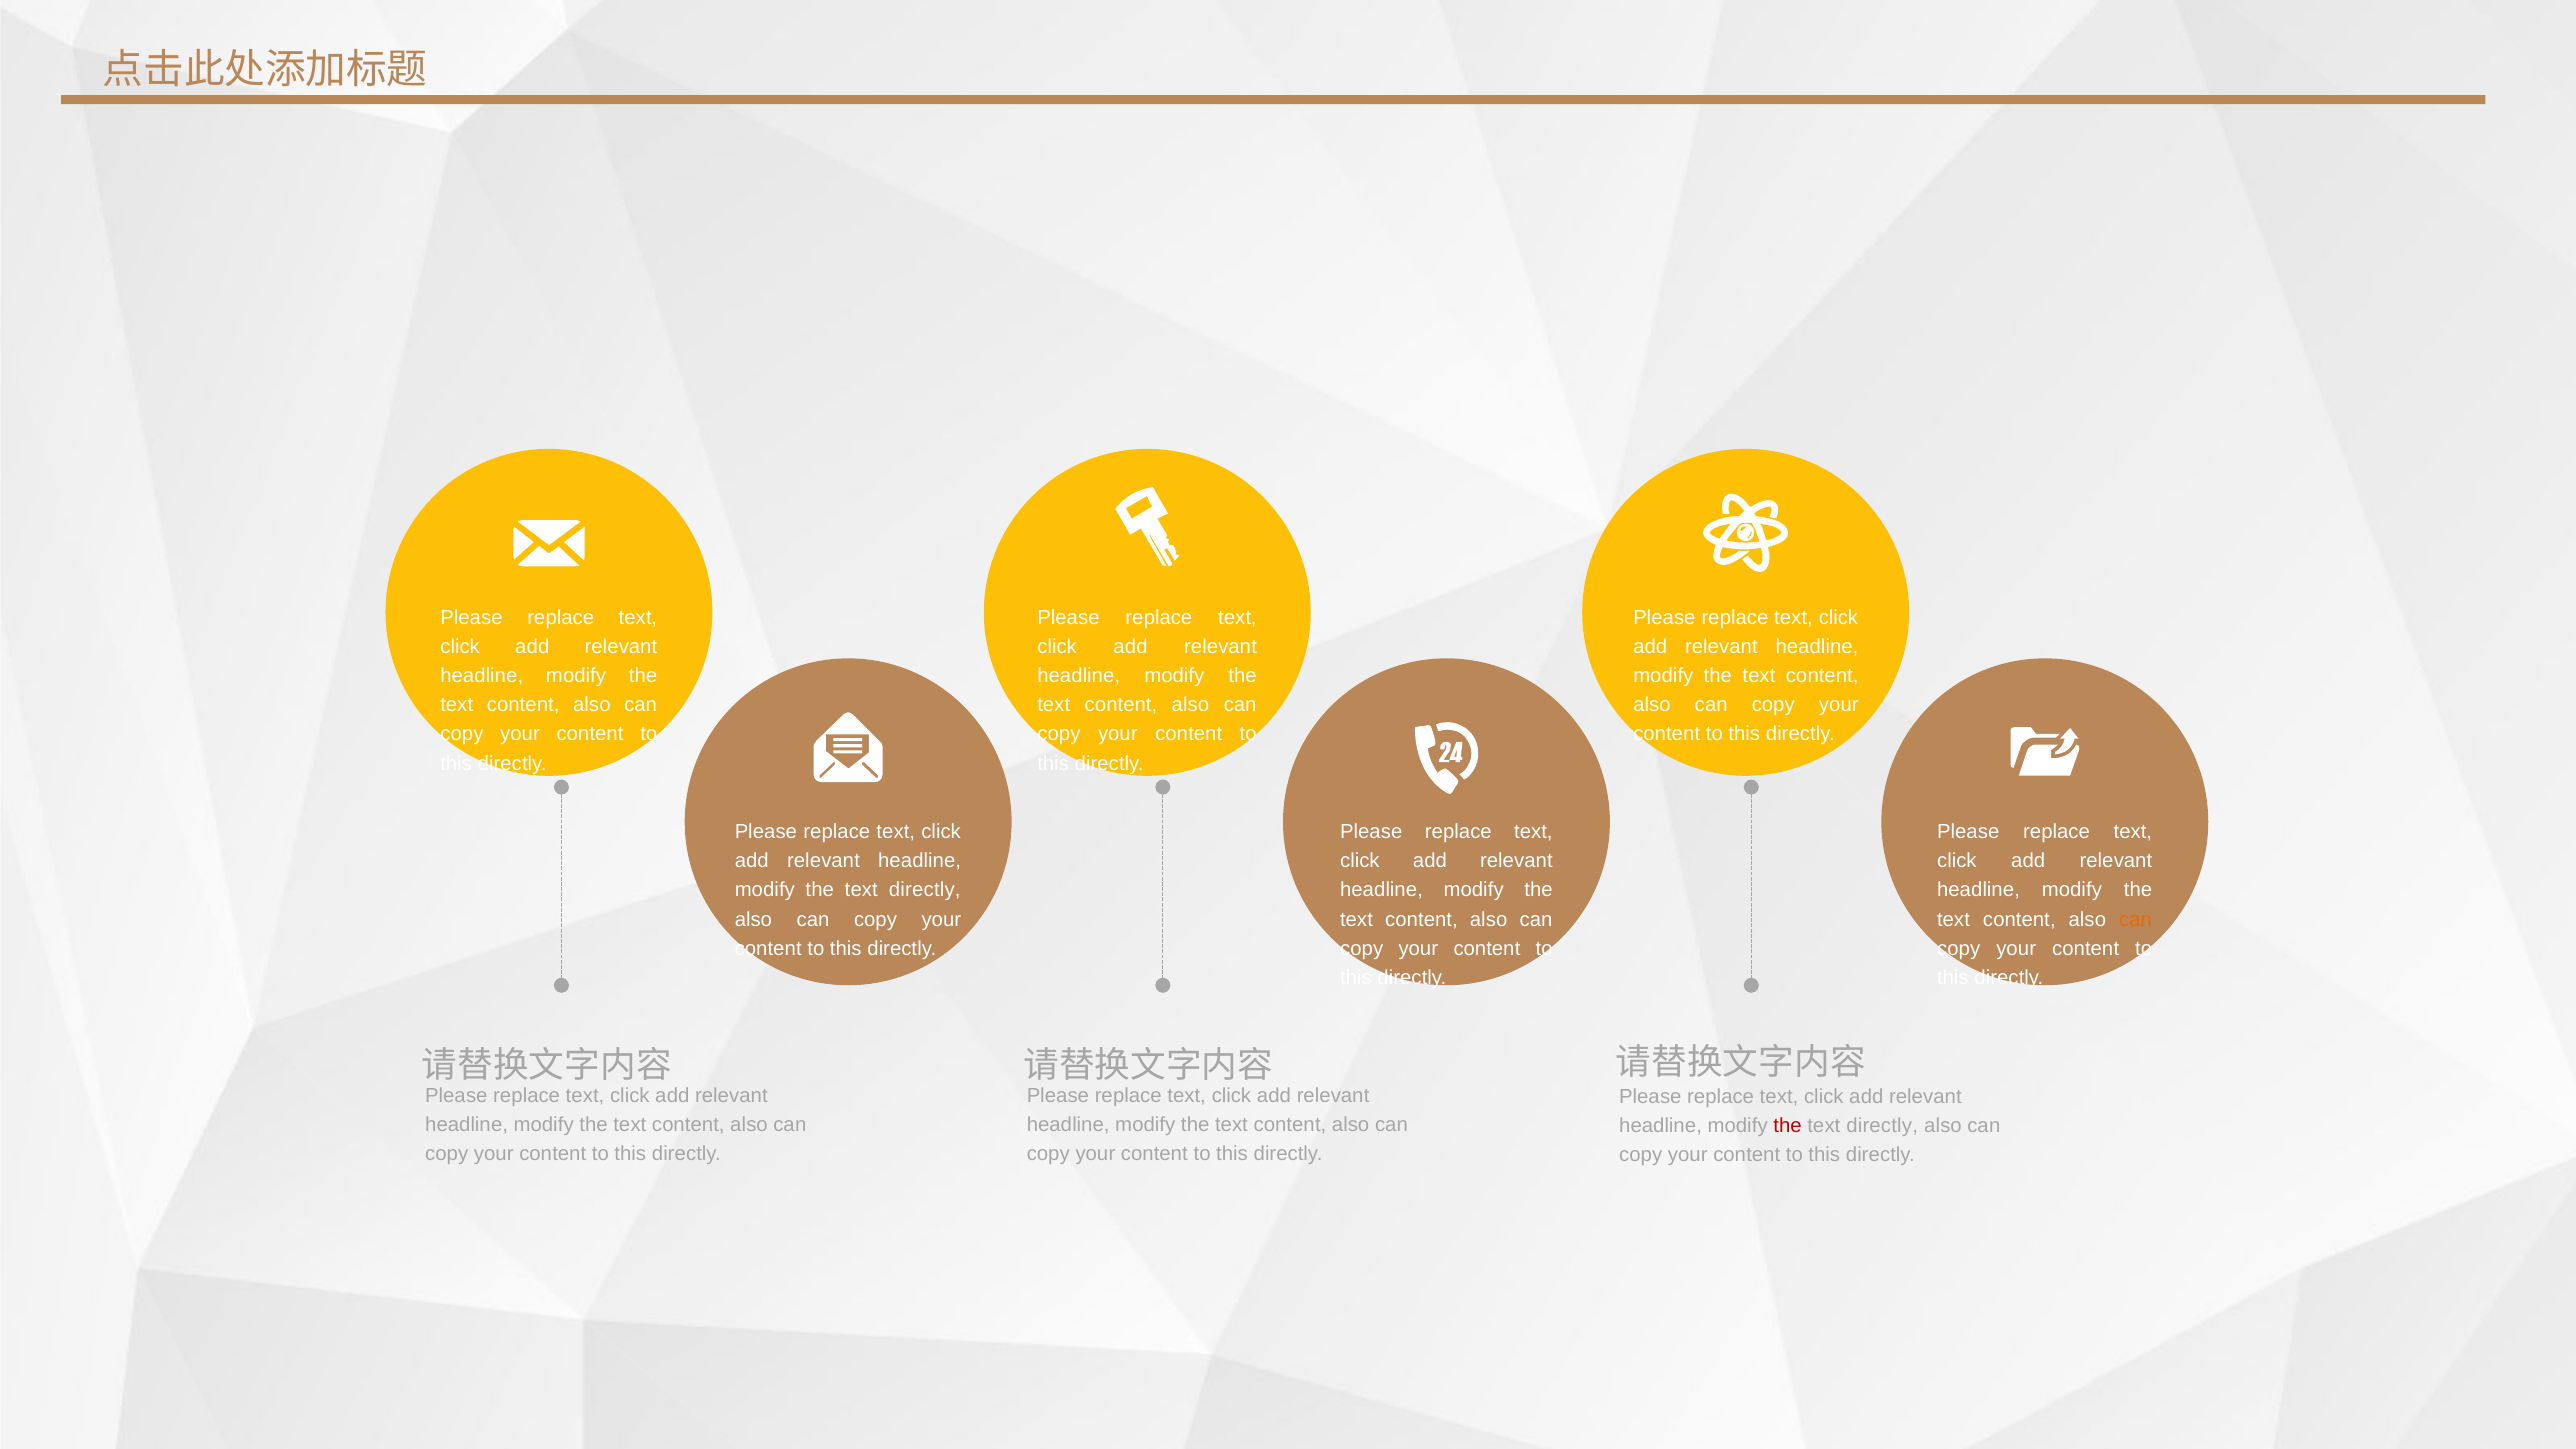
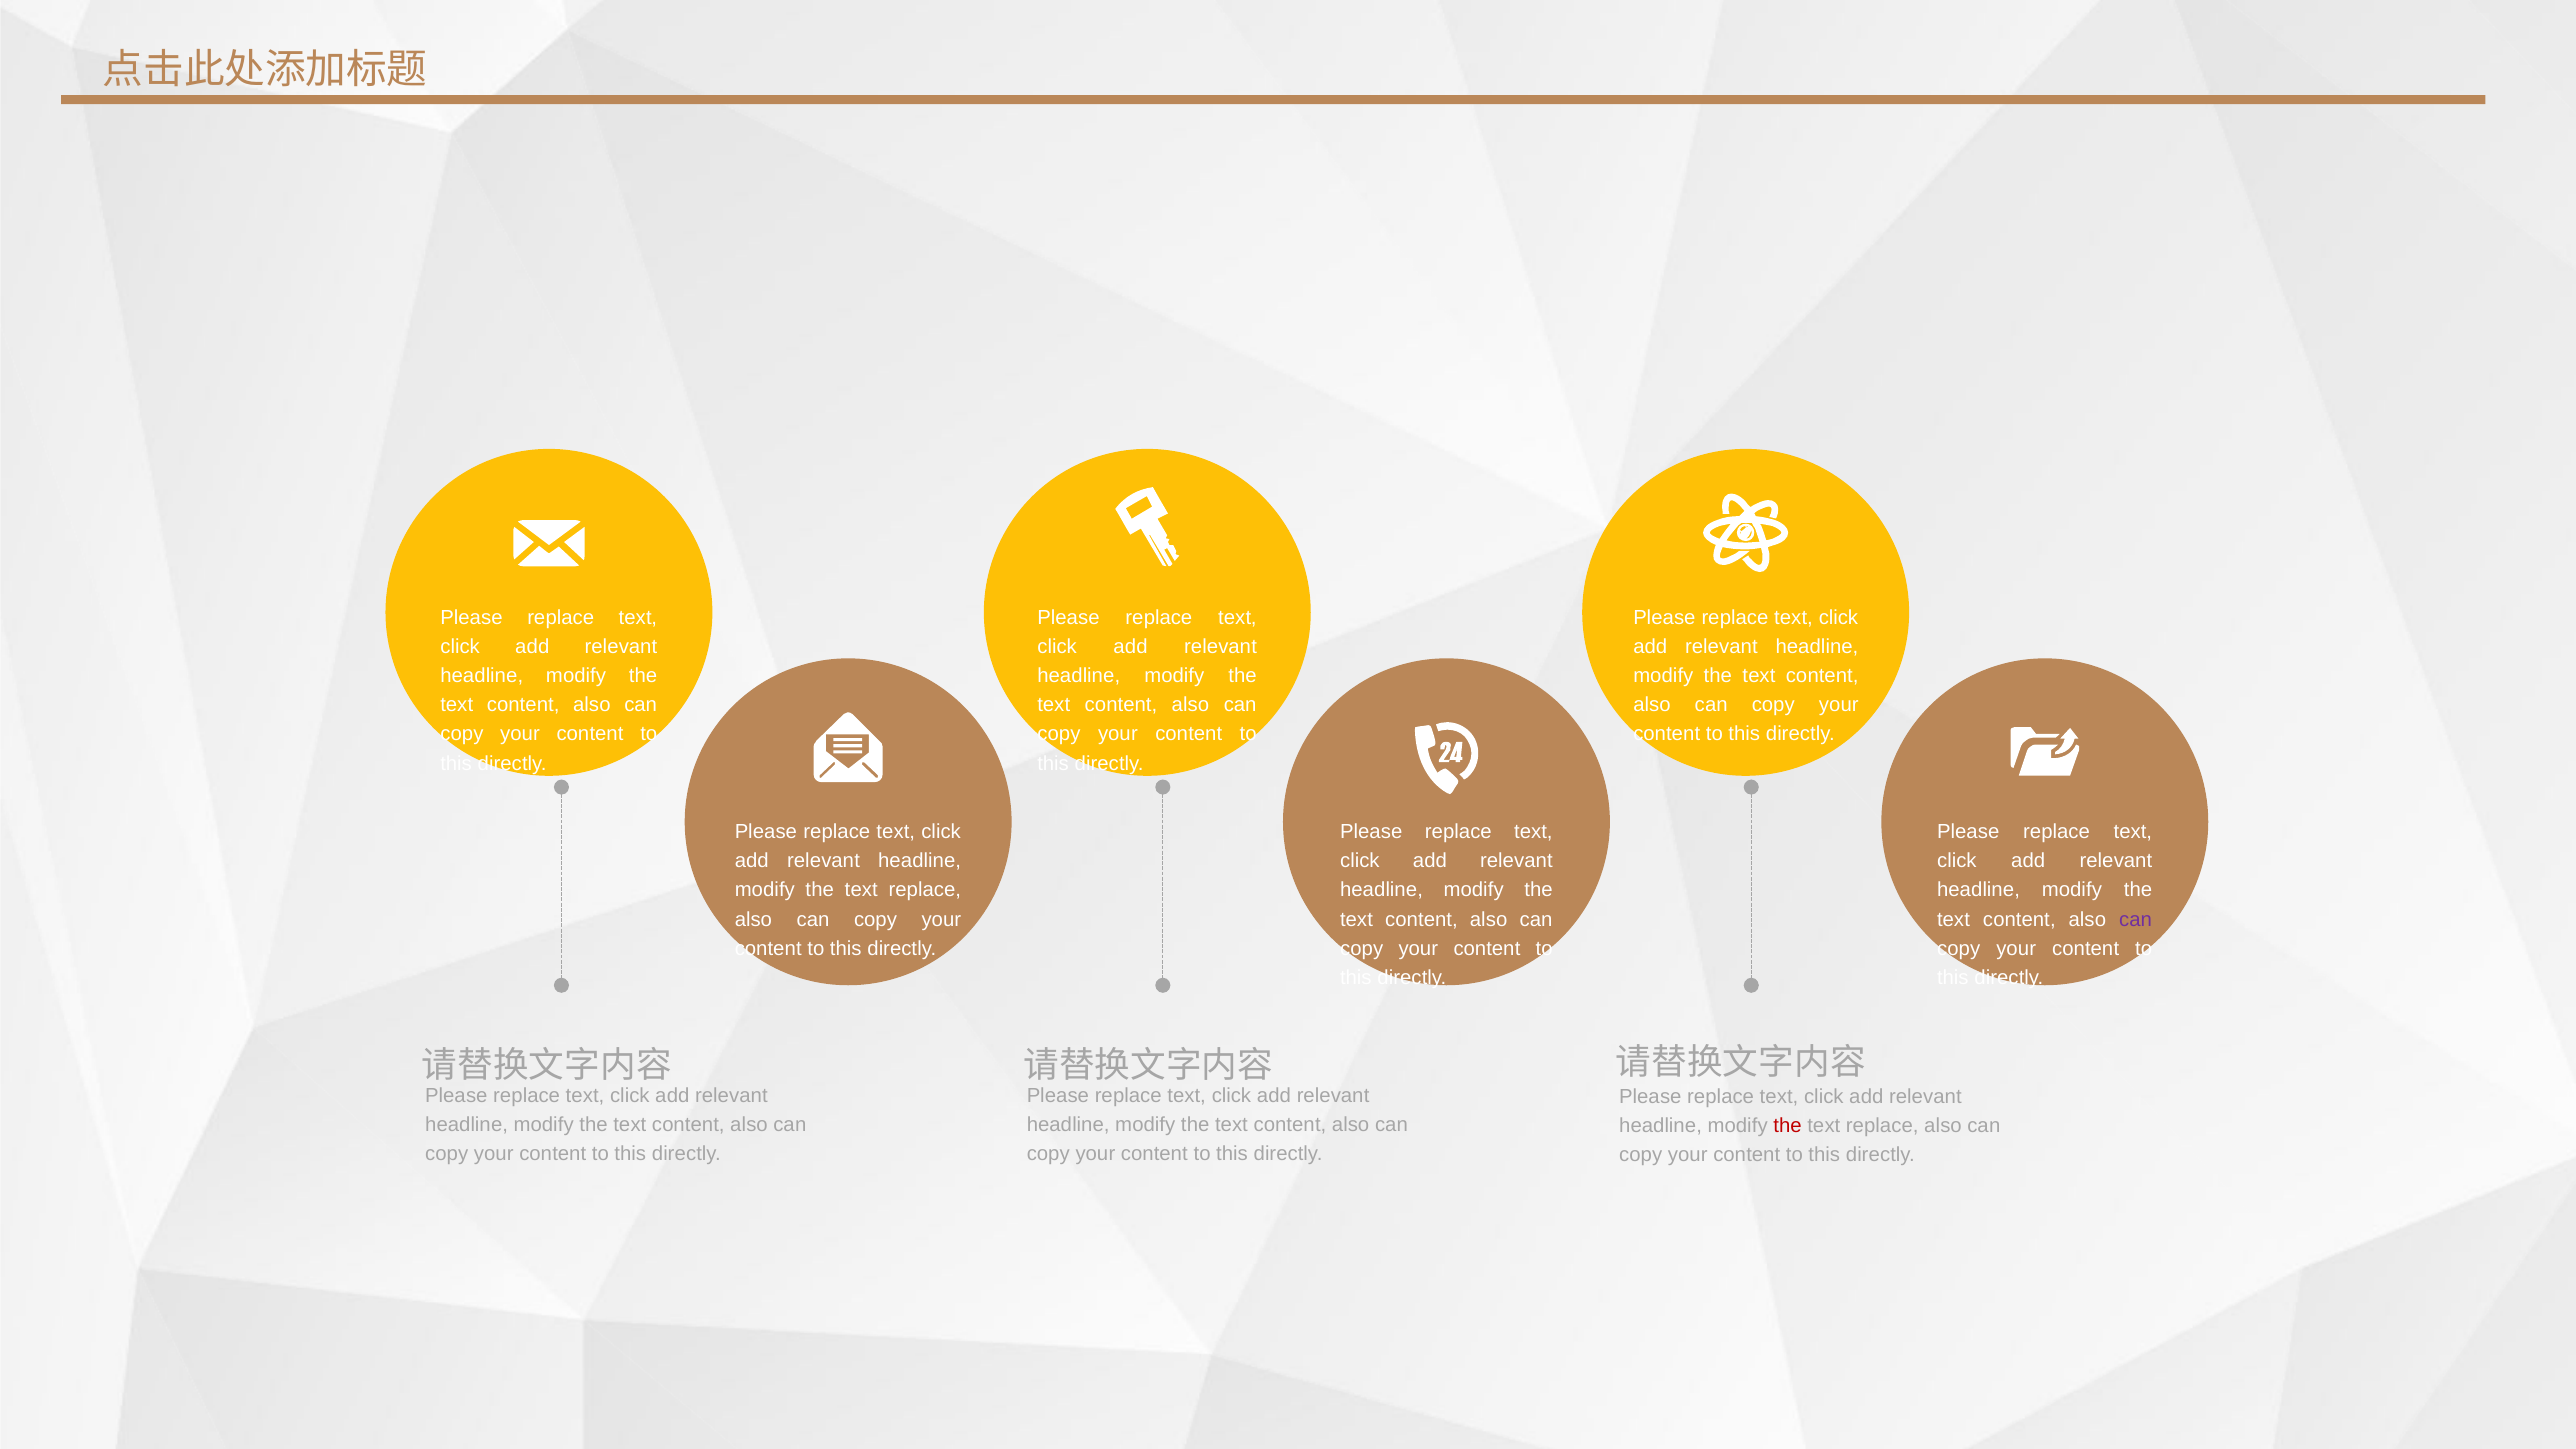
directly: directly -> replace (925, 890)
can colour: orange -> purple (2136, 919)
directly: directly -> replace (1882, 1126)
